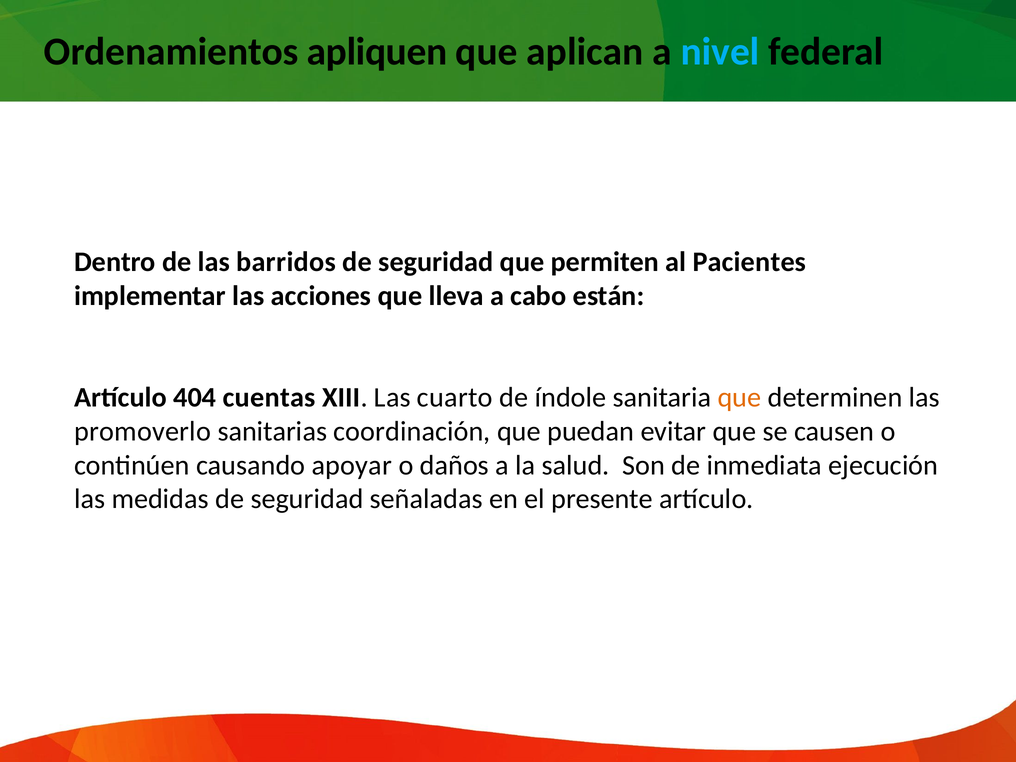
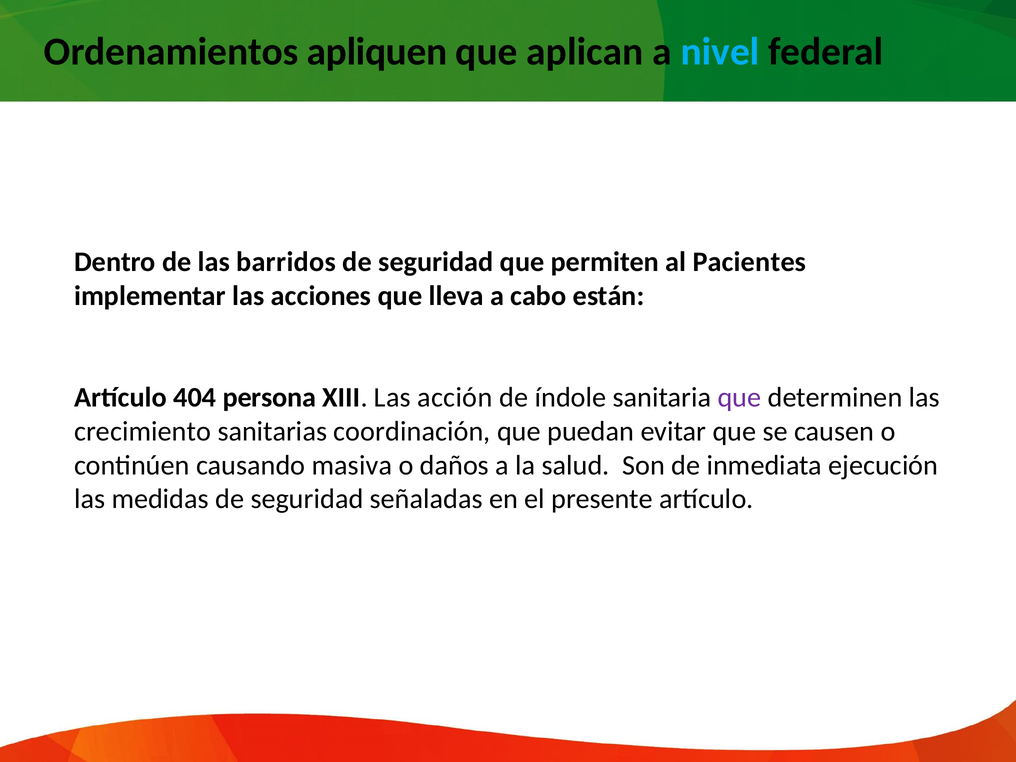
cuentas: cuentas -> persona (269, 397)
cuarto: cuarto -> acción (455, 397)
que colour: orange -> purple (739, 397)
promoverlo: promoverlo -> crecimiento (143, 431)
apoyar: apoyar -> masiva (352, 465)
